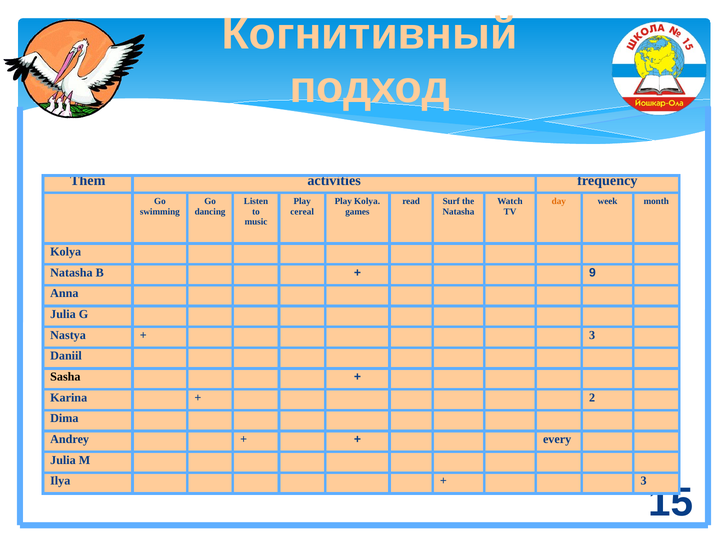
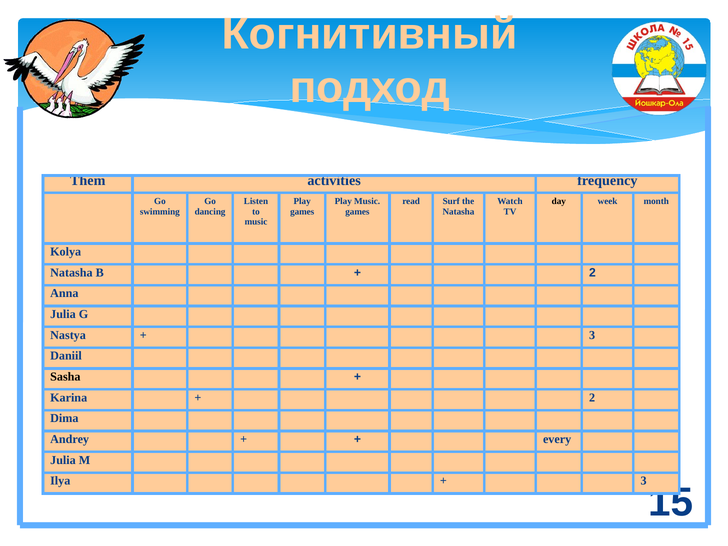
Play Kolya: Kolya -> Music (367, 201)
day colour: orange -> black (559, 201)
cereal: cereal -> games (302, 212)
9: 9 -> 2 (592, 273)
